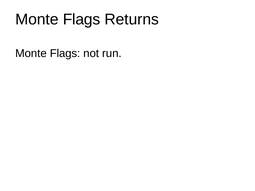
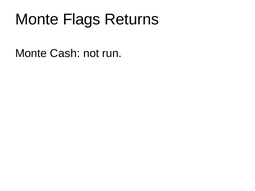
Flags: Flags -> Cash (65, 53)
